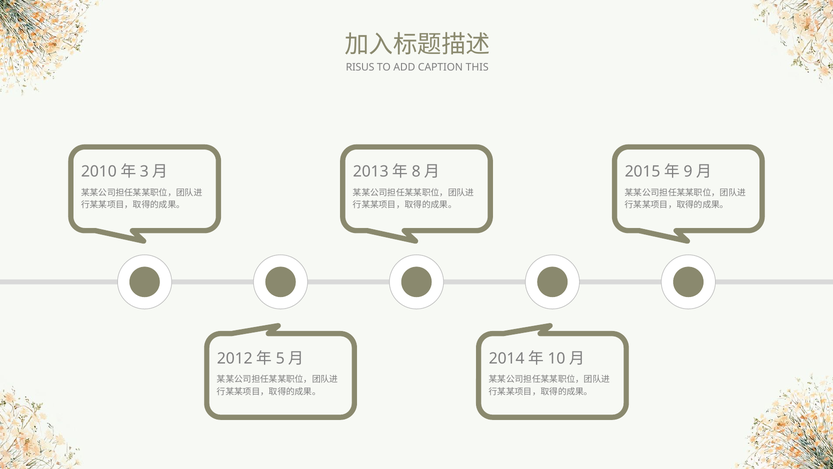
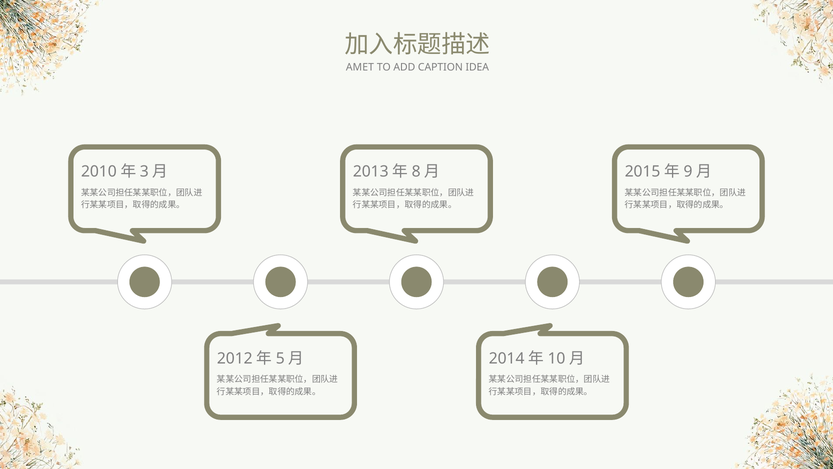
RISUS: RISUS -> AMET (360, 67)
THIS: THIS -> IDEA (477, 67)
